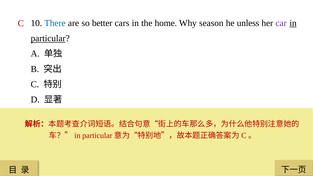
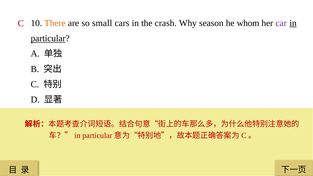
There colour: blue -> orange (55, 23)
better: better -> small (102, 23)
home: home -> crash (166, 23)
unless: unless -> whom (248, 23)
